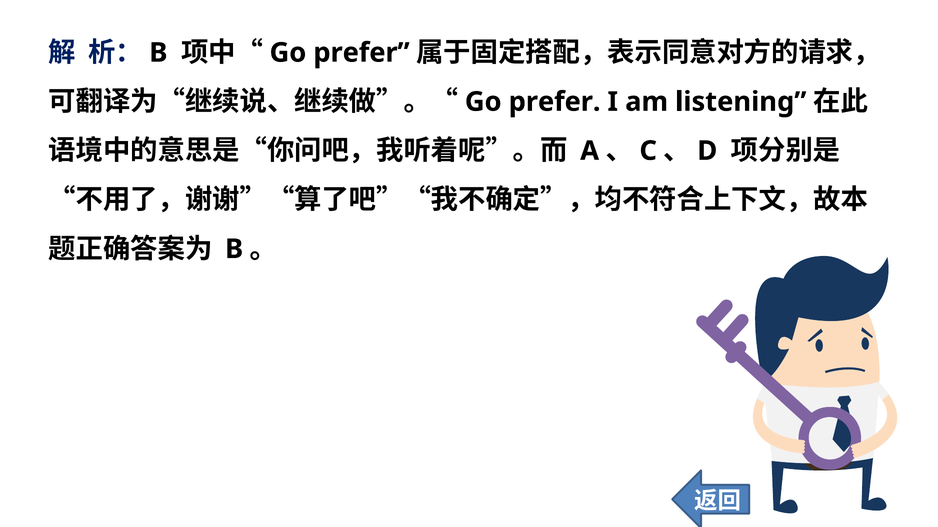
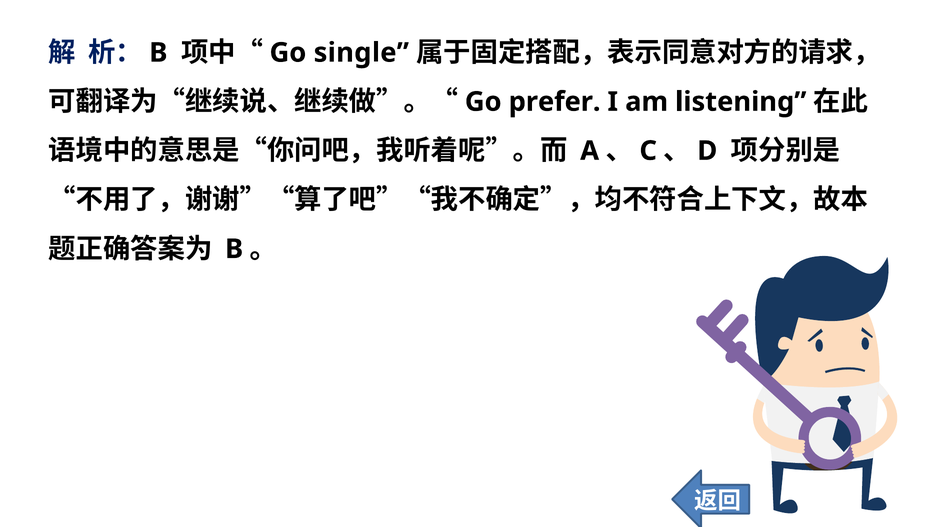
prefer: prefer -> single (361, 53)
